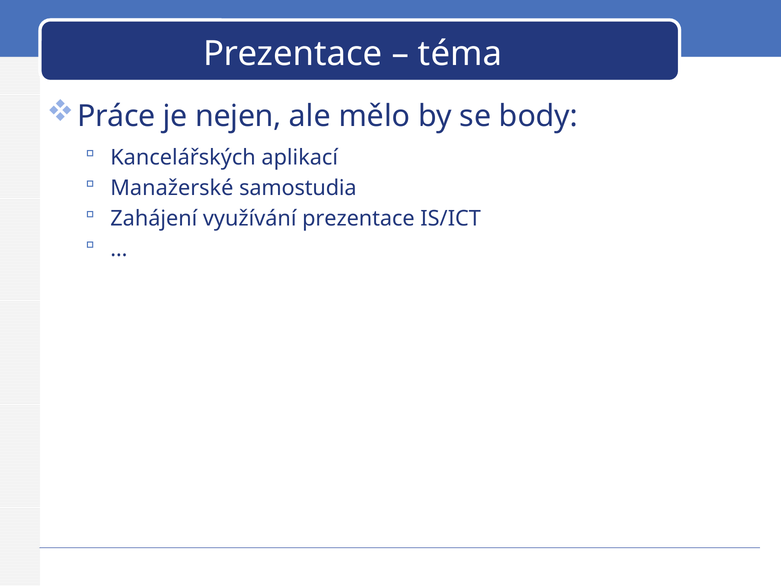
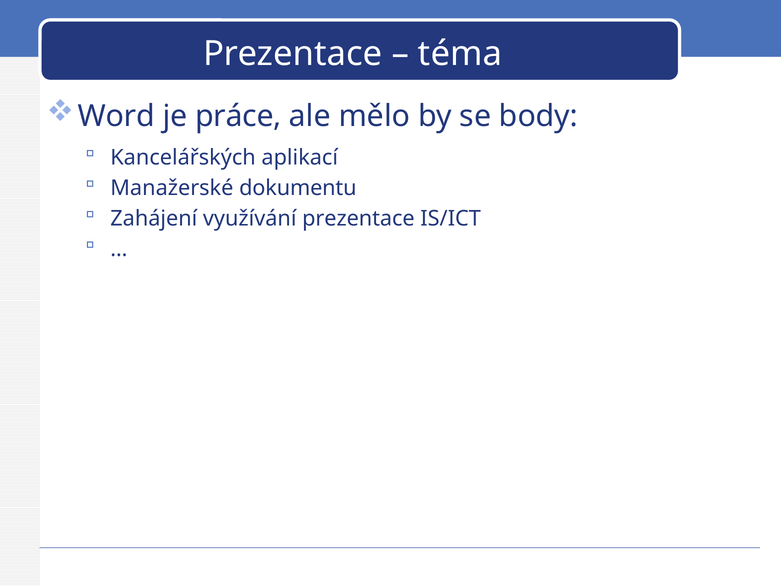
Práce: Práce -> Word (116, 116)
nejen: nejen -> práce (238, 116)
samostudia: samostudia -> dokumentu (298, 188)
